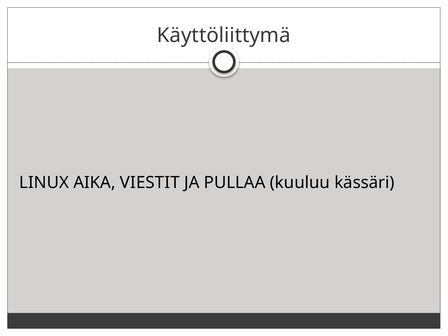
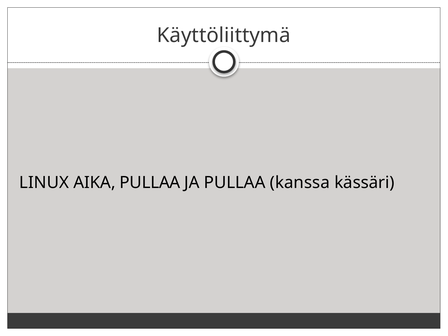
AIKA VIESTIT: VIESTIT -> PULLAA (150, 182)
kuuluu: kuuluu -> kanssa (300, 182)
